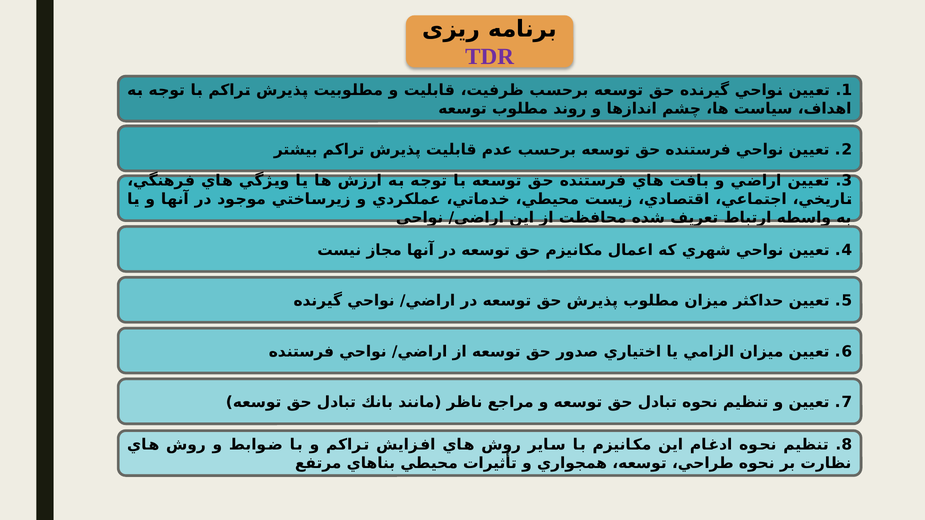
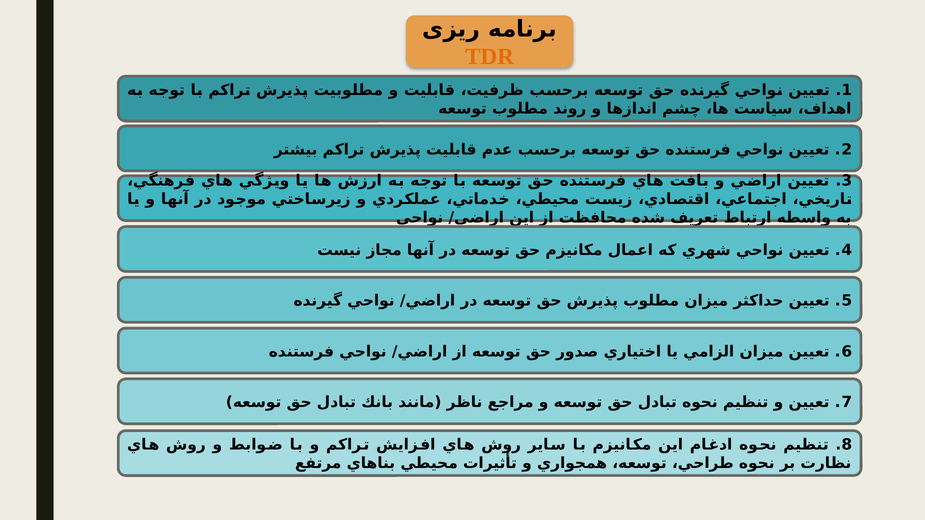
TDR colour: purple -> orange (490, 57)
